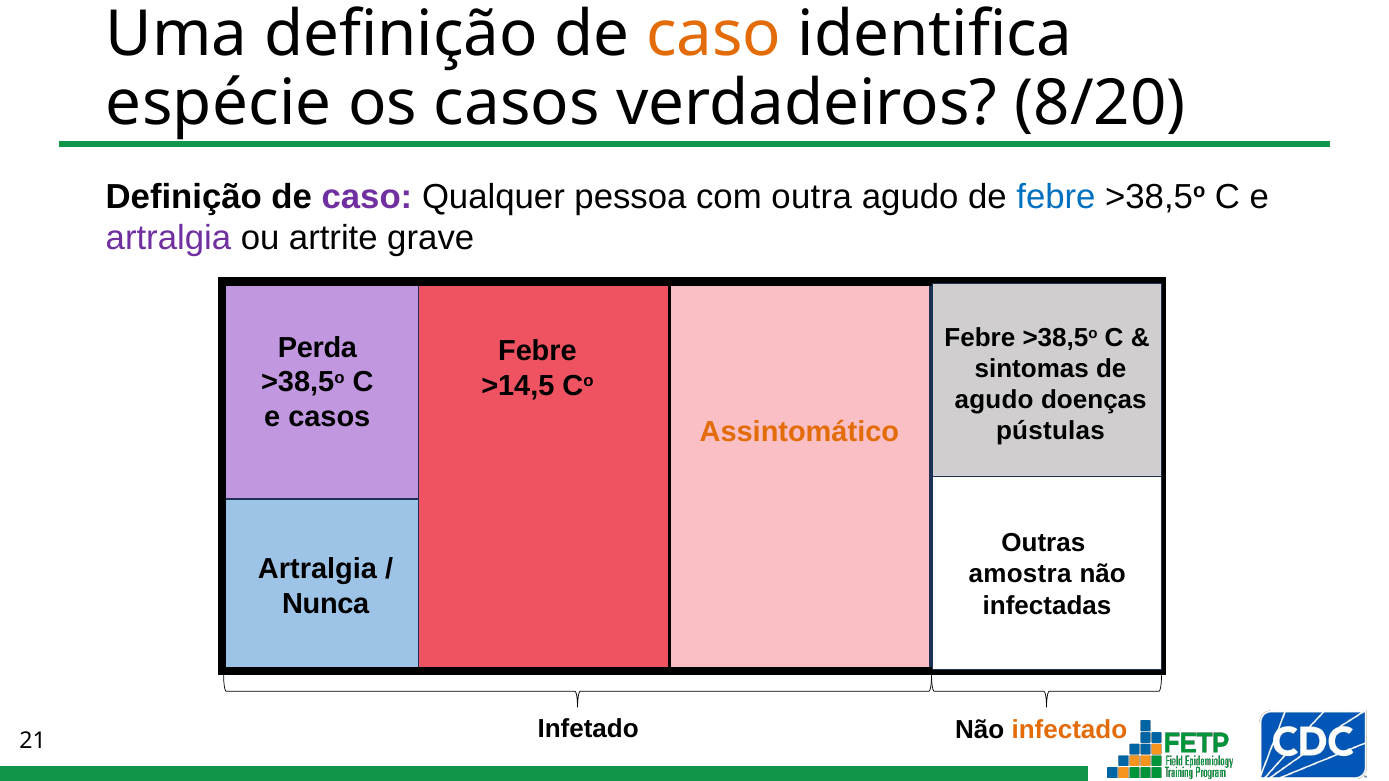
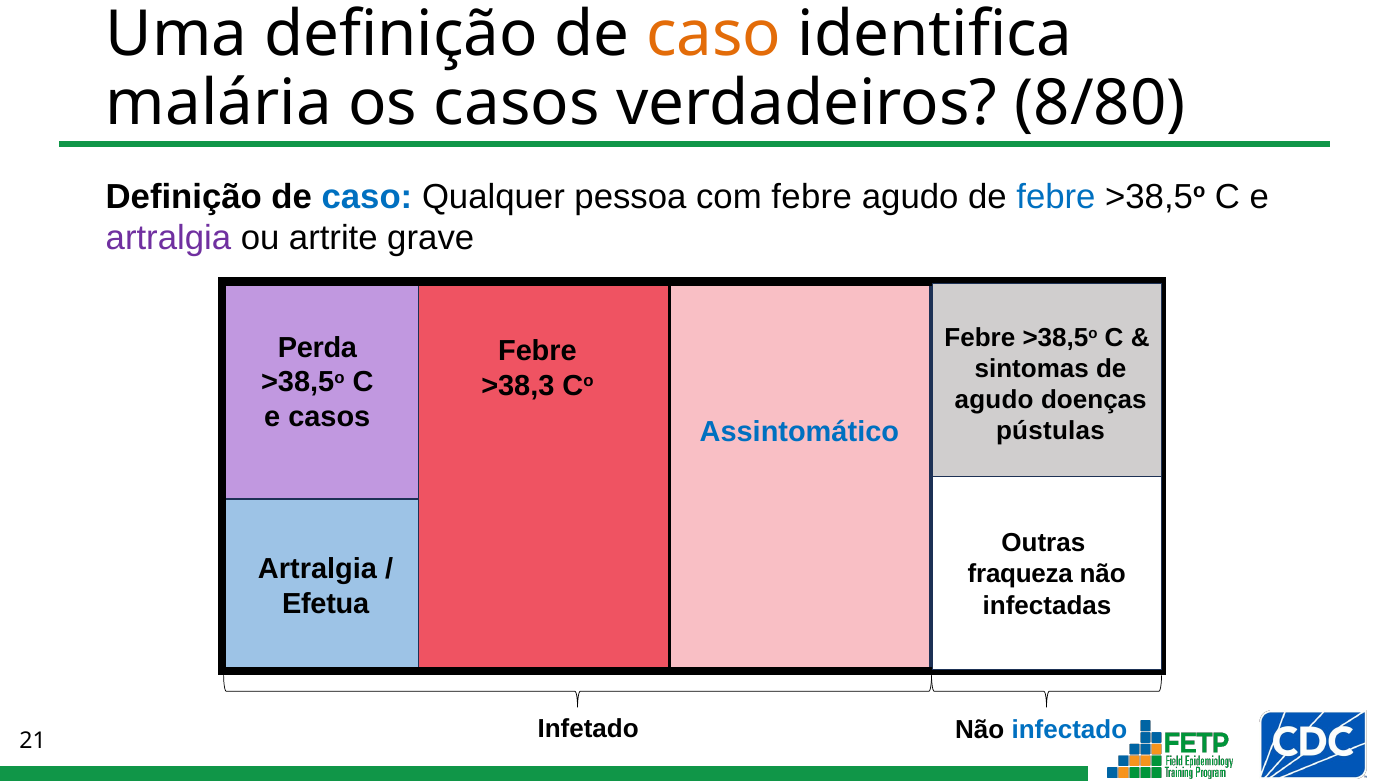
espécie: espécie -> malária (219, 103)
8/20: 8/20 -> 8/80 (1100, 103)
caso colour: purple -> blue (367, 197)
com outra: outra -> febre (812, 197)
>14,5: >14,5 -> >38,3 (518, 386)
Assintomático colour: orange -> blue (799, 432)
amostra: amostra -> fraqueza (1020, 575)
Nunca: Nunca -> Efetua (326, 604)
infectado colour: orange -> blue (1069, 730)
